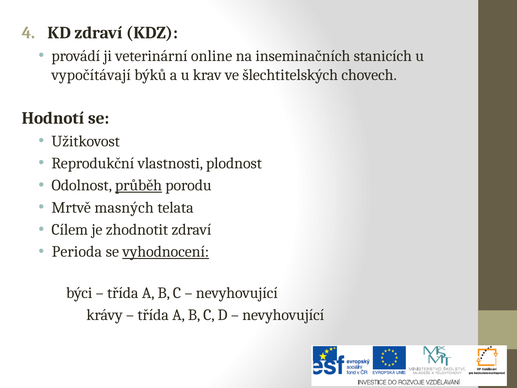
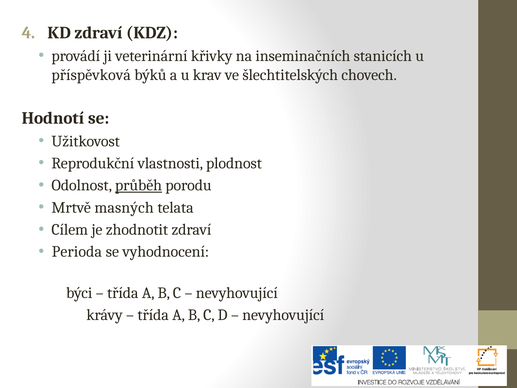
online: online -> křivky (212, 56)
vypočítávají: vypočítávají -> příspěvková (91, 75)
vyhodnocení underline: present -> none (166, 252)
